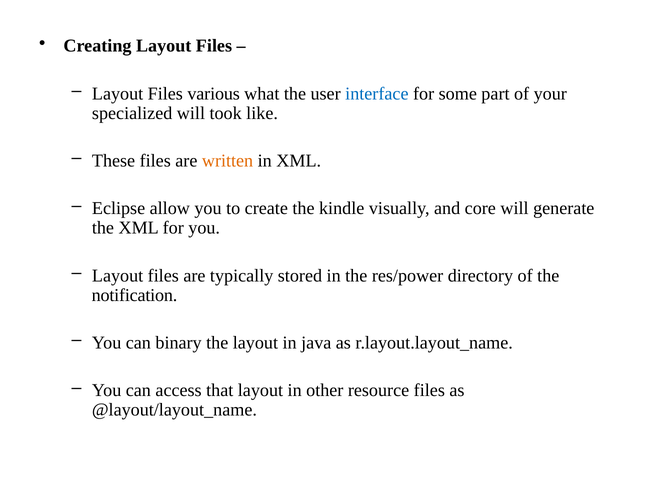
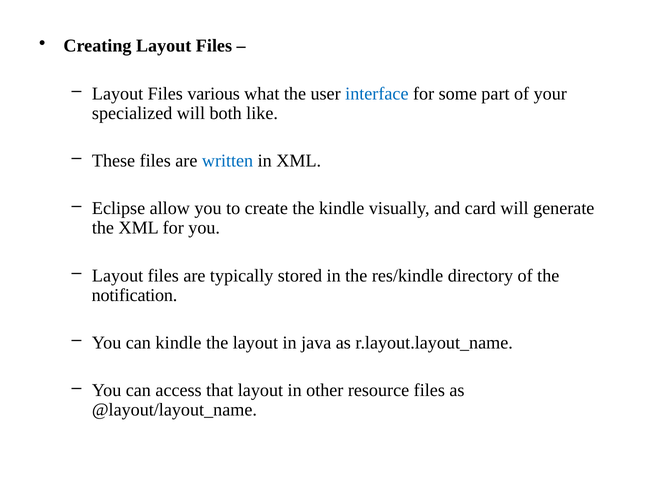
took: took -> both (226, 113)
written colour: orange -> blue (228, 161)
core: core -> card (480, 209)
res/power: res/power -> res/kindle (408, 276)
can binary: binary -> kindle (178, 343)
